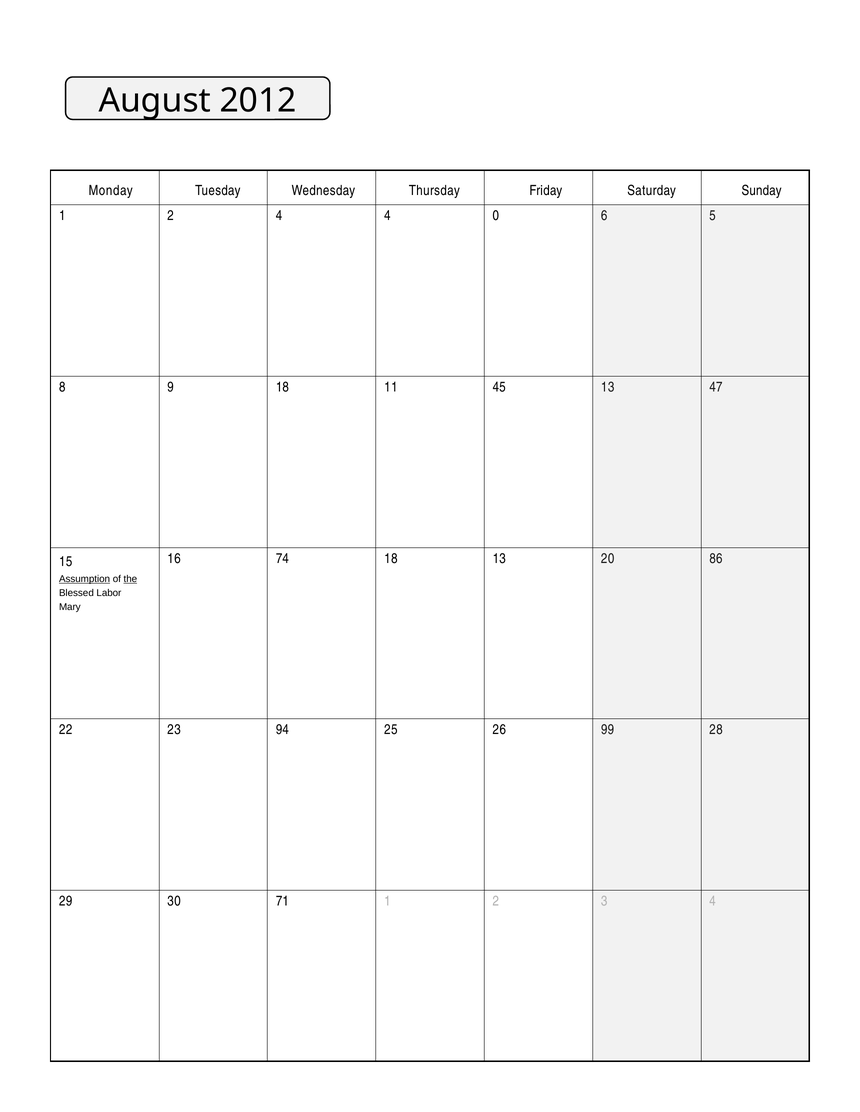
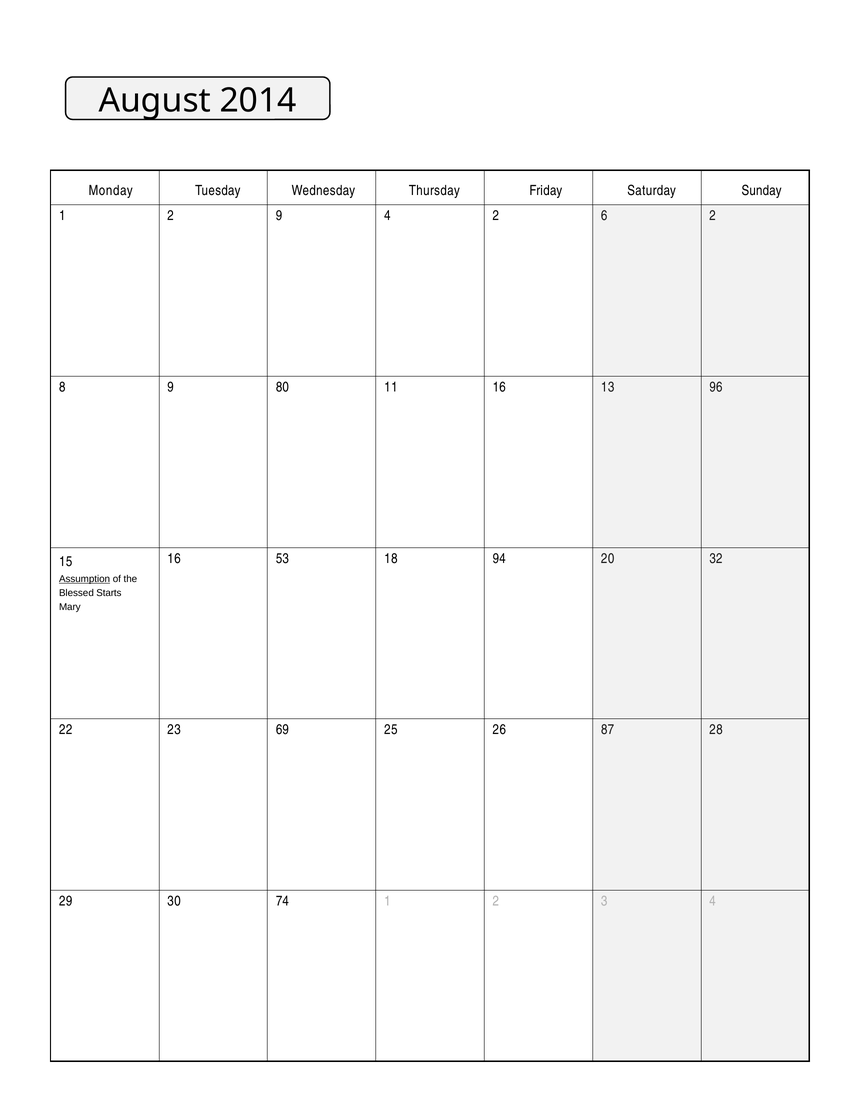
2012: 2012 -> 2014 (258, 101)
2 4: 4 -> 9 (279, 216)
4 0: 0 -> 2 (496, 216)
6 5: 5 -> 2 (713, 216)
9 18: 18 -> 80 (282, 387)
11 45: 45 -> 16 (499, 387)
47: 47 -> 96 (716, 387)
74: 74 -> 53 (282, 559)
18 13: 13 -> 94 (499, 559)
86: 86 -> 32 (716, 559)
the underline: present -> none (130, 580)
Labor: Labor -> Starts (109, 594)
94: 94 -> 69 (282, 730)
99: 99 -> 87 (608, 730)
71: 71 -> 74 (282, 902)
